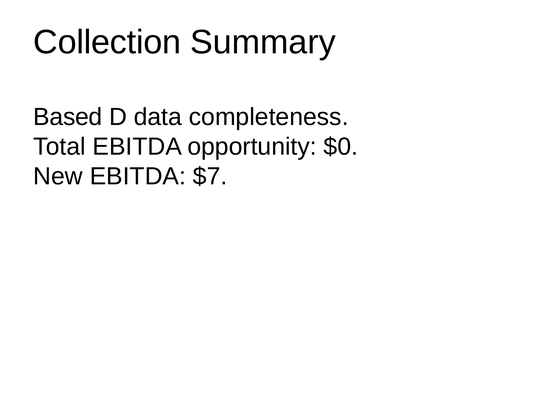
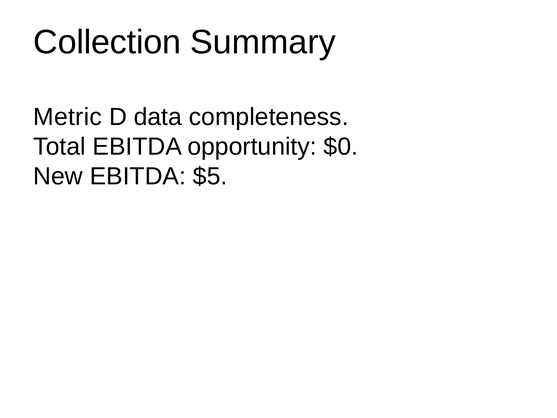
Based: Based -> Metric (68, 117)
$7: $7 -> $5 (210, 176)
